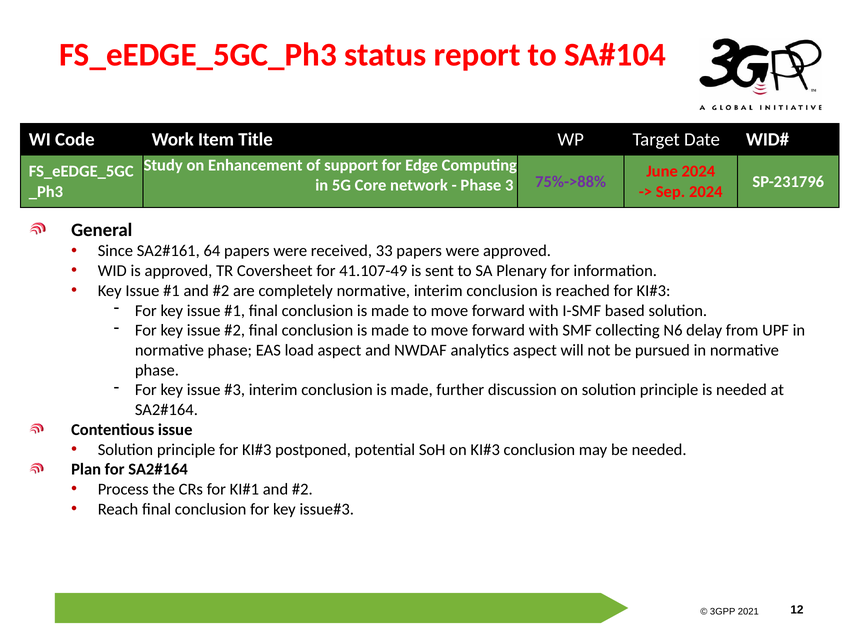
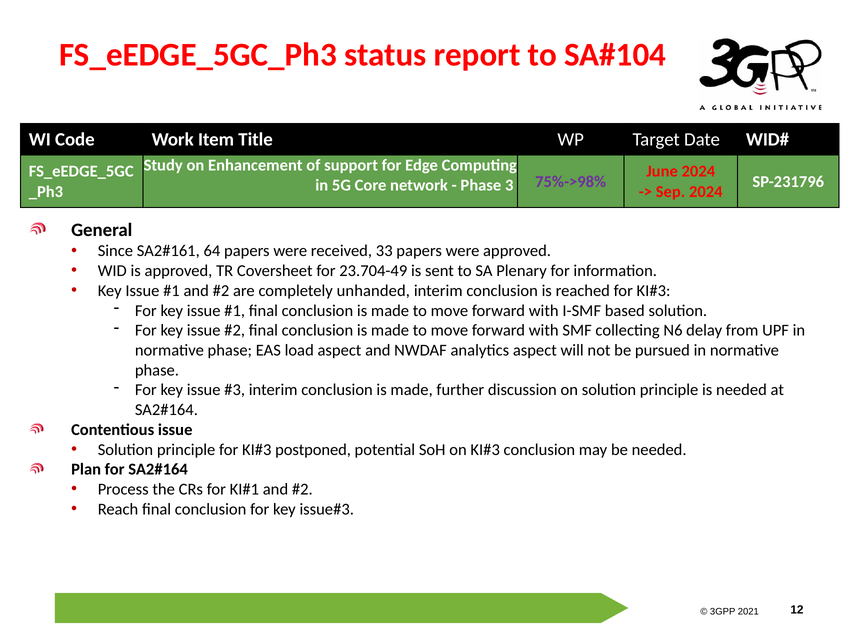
75%->88%: 75%->88% -> 75%->98% (571, 181)
41.107-49: 41.107-49 -> 23.704-49 (373, 271)
completely normative: normative -> unhanded (373, 290)
